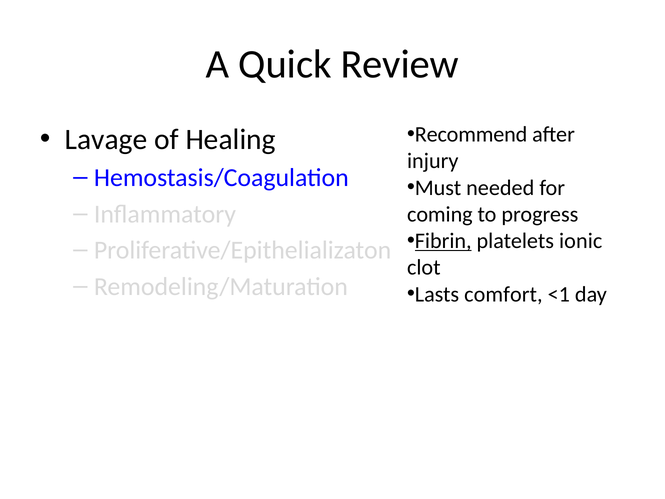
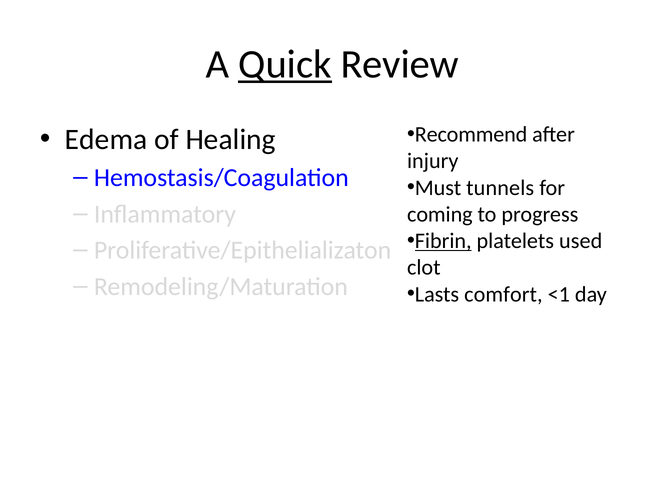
Quick underline: none -> present (285, 64)
Lavage: Lavage -> Edema (106, 140)
needed: needed -> tunnels (500, 188)
ionic: ionic -> used (581, 241)
